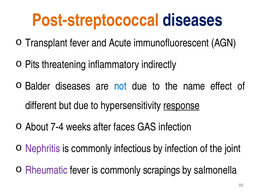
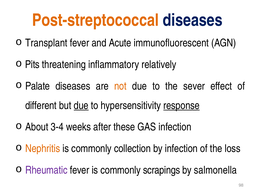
indirectly: indirectly -> relatively (159, 65)
Balder: Balder -> Palate (38, 86)
not colour: blue -> orange (120, 86)
name: name -> sever (194, 86)
due underline: none -> present (81, 106)
7-4: 7-4 -> 3-4 (57, 127)
faces: faces -> these (124, 127)
Nephritis colour: purple -> orange (43, 149)
infectious: infectious -> collection (132, 149)
joint: joint -> loss (233, 149)
